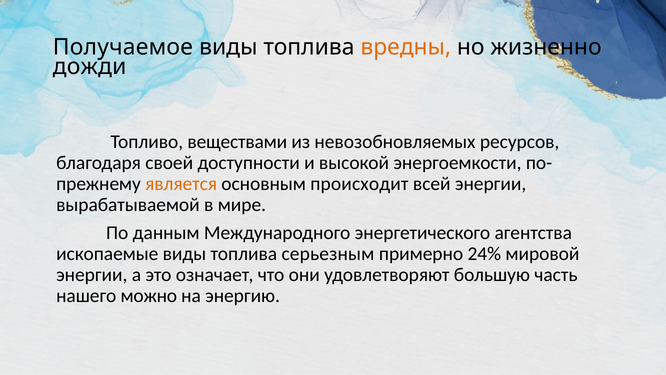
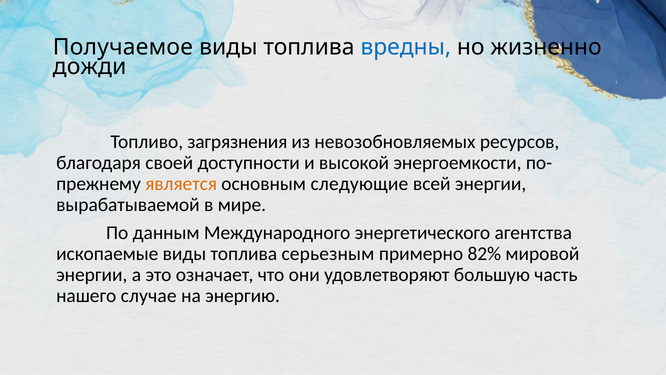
вредны colour: orange -> blue (406, 47)
веществами: веществами -> загрязнения (237, 142)
происходит: происходит -> следующие (359, 184)
24%: 24% -> 82% (484, 254)
можно: можно -> случае (149, 296)
